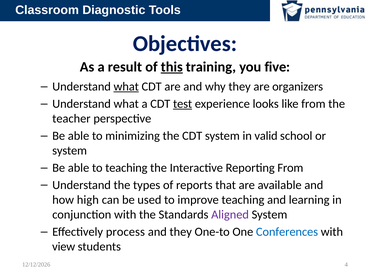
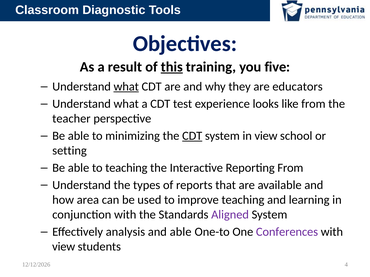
organizers: organizers -> educators (298, 87)
test underline: present -> none (183, 104)
CDT underline: none -> present (192, 136)
in valid: valid -> view (266, 136)
system: system -> setting (70, 151)
high: high -> area (88, 200)
process: process -> analysis (125, 232)
and they: they -> able (181, 232)
Conferences colour: blue -> purple (287, 232)
